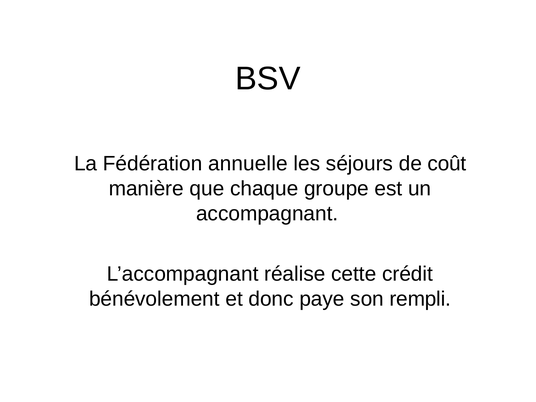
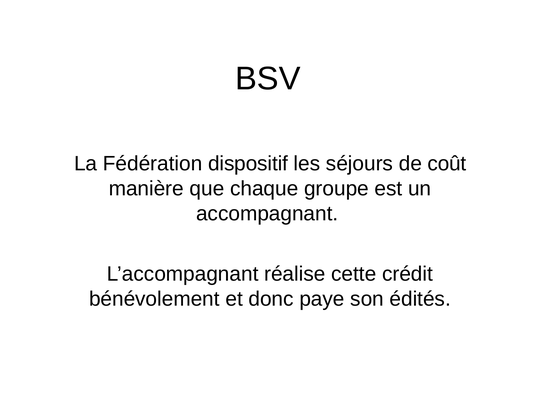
annuelle: annuelle -> dispositif (248, 164)
rempli: rempli -> édités (420, 299)
